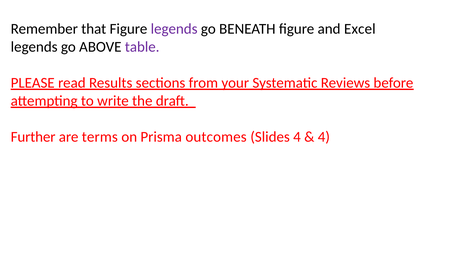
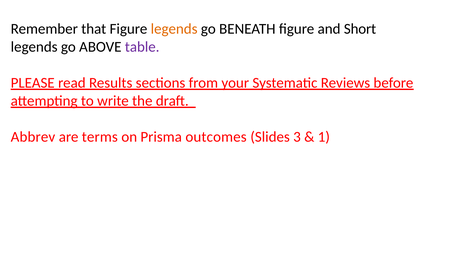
legends colour: purple -> orange (174, 29)
Excel: Excel -> Short (360, 29)
Further: Further -> Abbrev (33, 137)
Slides 4: 4 -> 3 (297, 137)
4: 4 -> 1 (324, 137)
